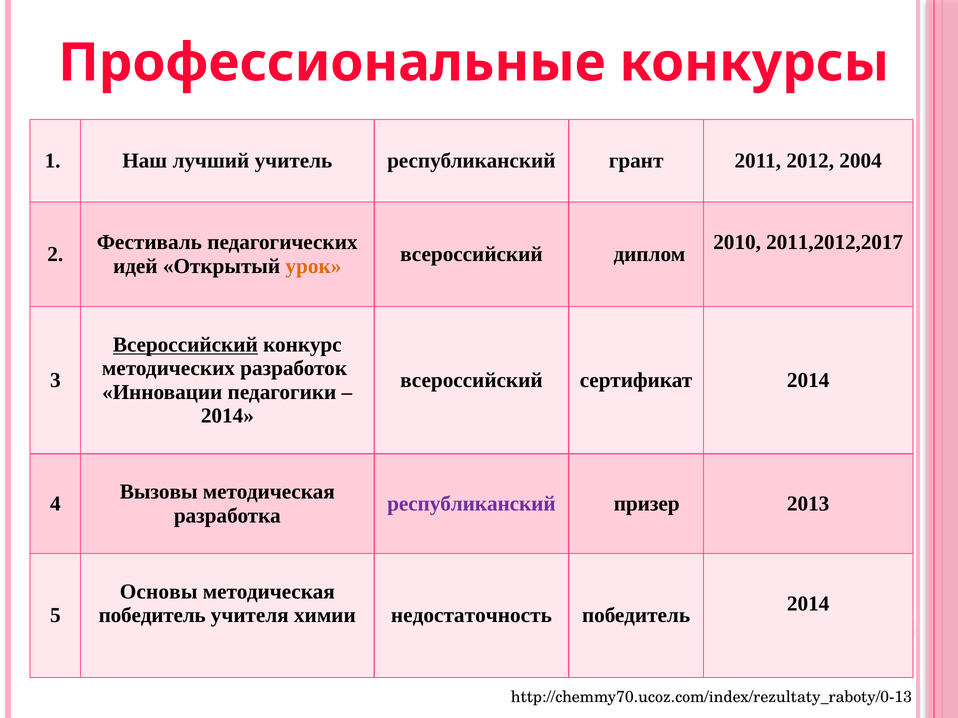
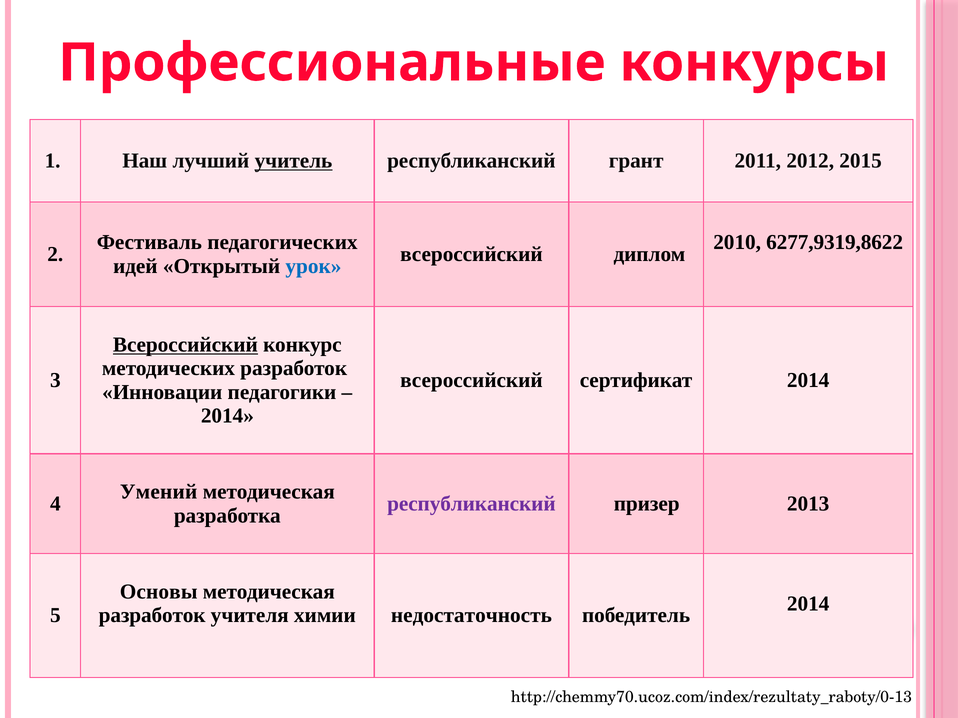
учитель underline: none -> present (293, 161)
2004: 2004 -> 2015 (861, 161)
2011,2012,2017: 2011,2012,2017 -> 6277,9319,8622 (835, 243)
урок colour: orange -> blue (313, 266)
Вызовы: Вызовы -> Умений (159, 492)
победитель: победитель -> разработок (152, 616)
